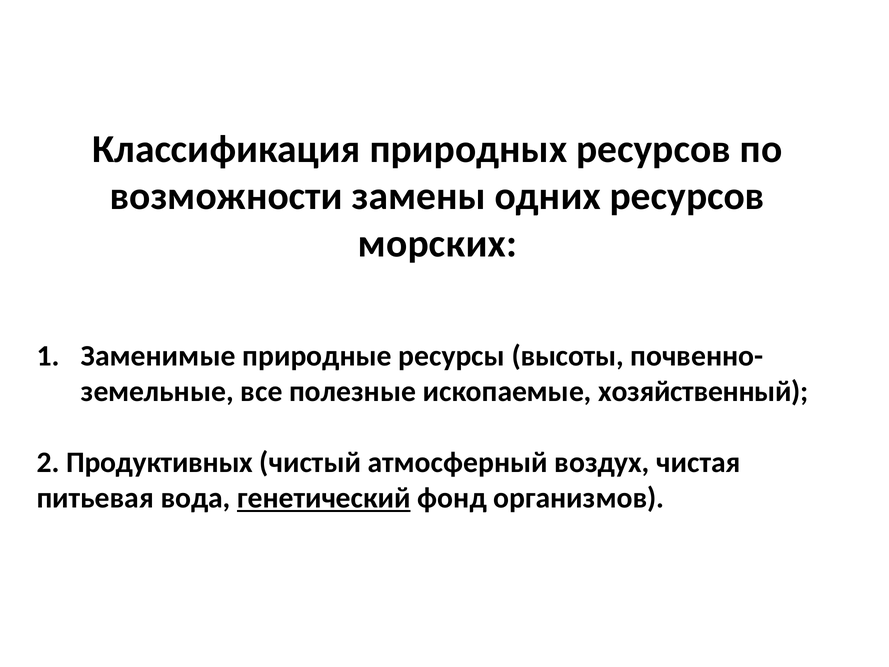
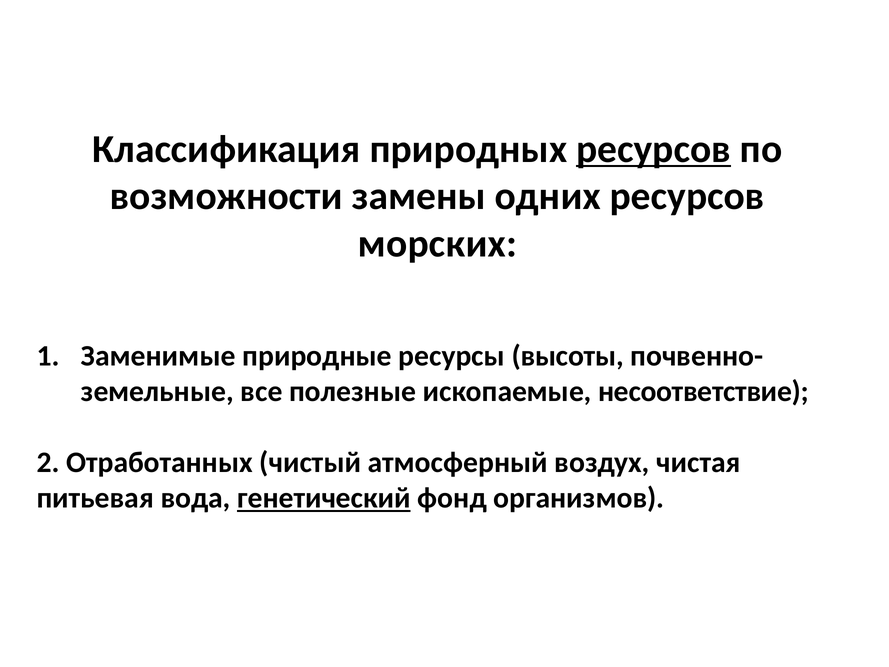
ресурсов underline: none -> present (654, 149)
хозяйственный: хозяйственный -> несоответствие (703, 391)
Продуктивных: Продуктивных -> Отработанных (159, 462)
